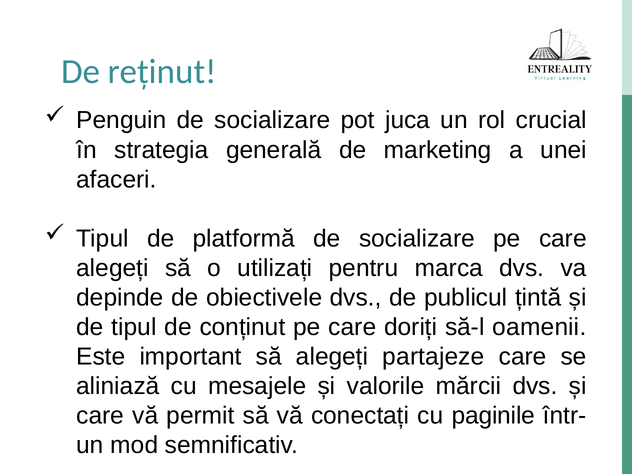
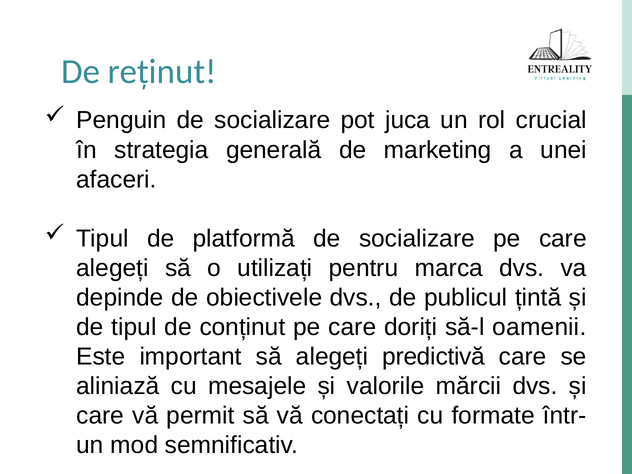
partajeze: partajeze -> predictivă (434, 356)
paginile: paginile -> formate (493, 415)
